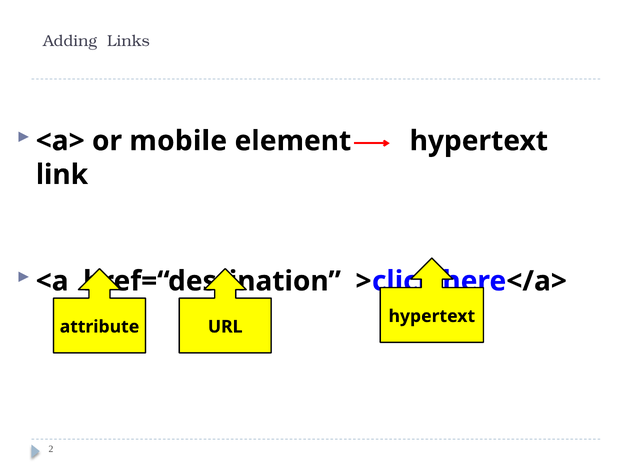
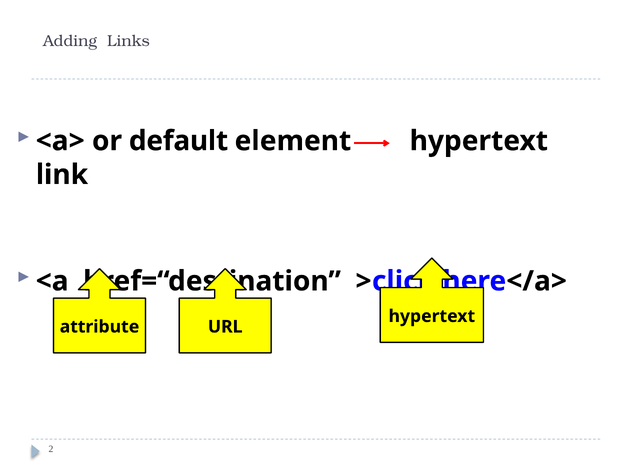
mobile: mobile -> default (179, 141)
